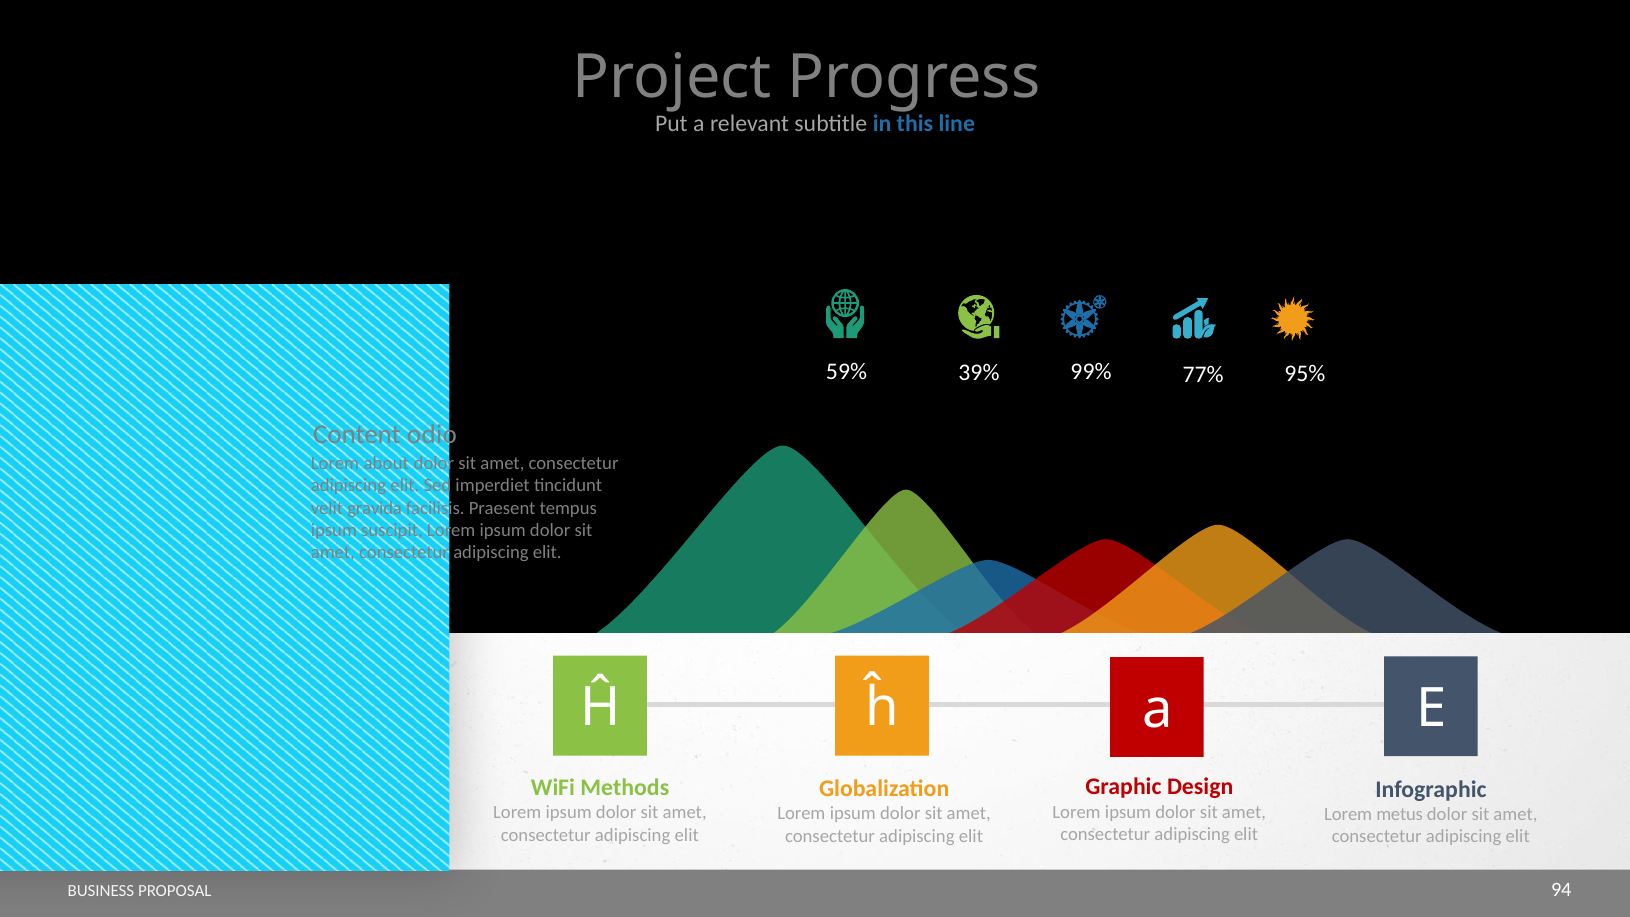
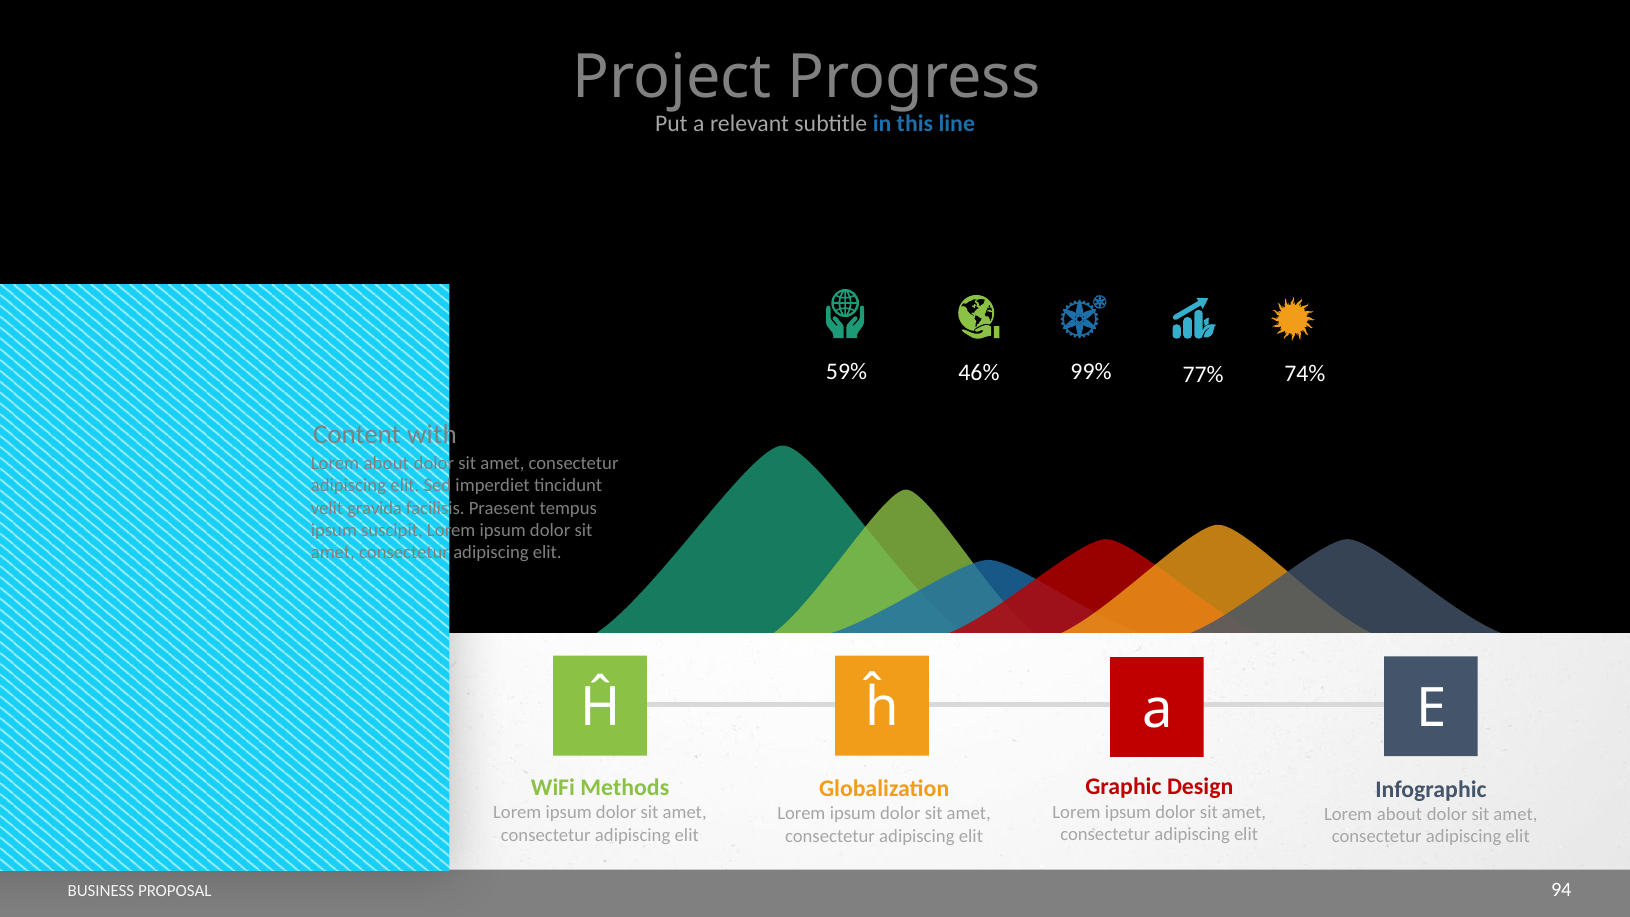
39%: 39% -> 46% (979, 373)
95%: 95% -> 74% (1305, 373)
odio: odio -> with (432, 434)
metus: metus -> about (1399, 814)
